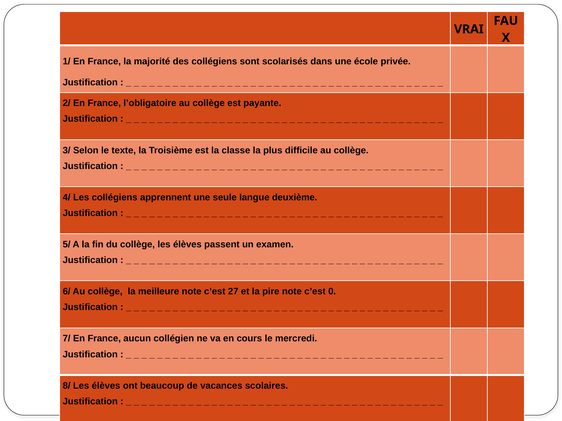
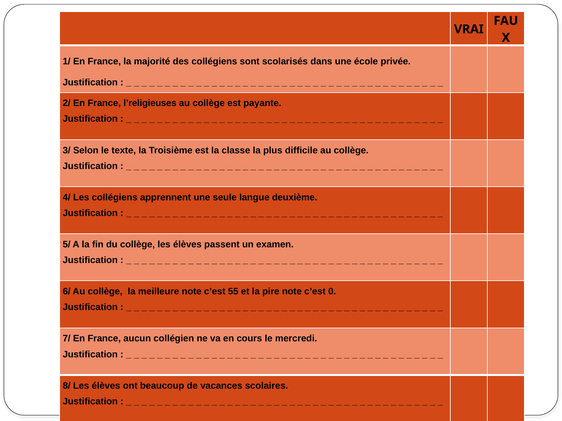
l’obligatoire: l’obligatoire -> l’religieuses (150, 103)
27: 27 -> 55 (233, 292)
